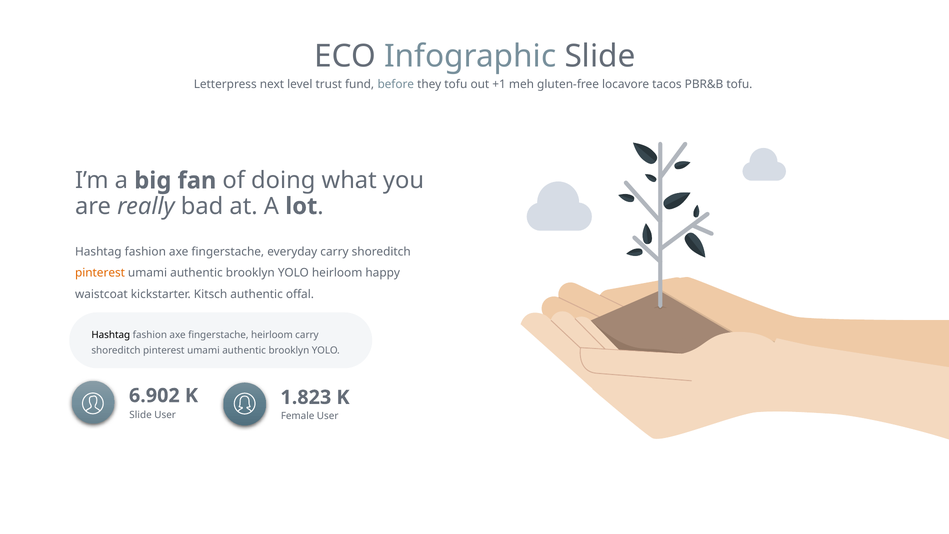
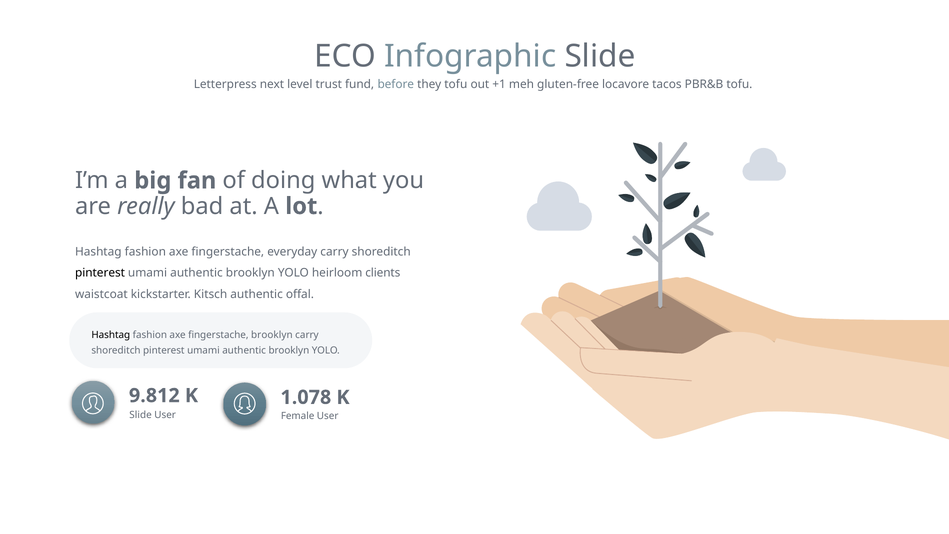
pinterest colour: orange -> black (100, 273)
happy: happy -> clients (383, 273)
fingerstache heirloom: heirloom -> brooklyn (272, 335)
6.902: 6.902 -> 9.812 (154, 395)
1.823: 1.823 -> 1.078 (306, 397)
